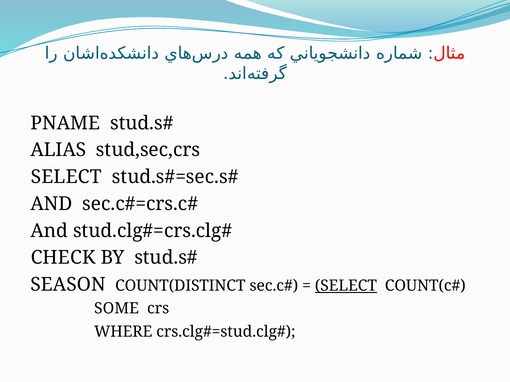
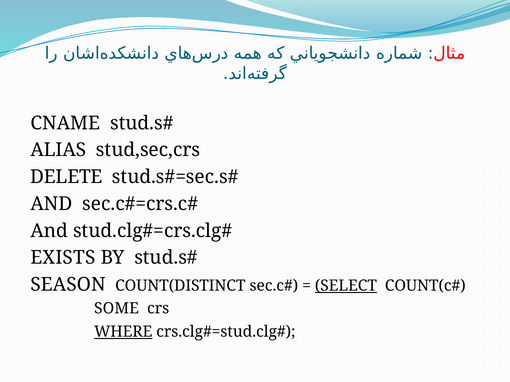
PNAME: PNAME -> CNAME (65, 123)
SELECT: SELECT -> DELETE (66, 177)
CHECK: CHECK -> EXISTS (63, 258)
WHERE underline: none -> present (123, 332)
